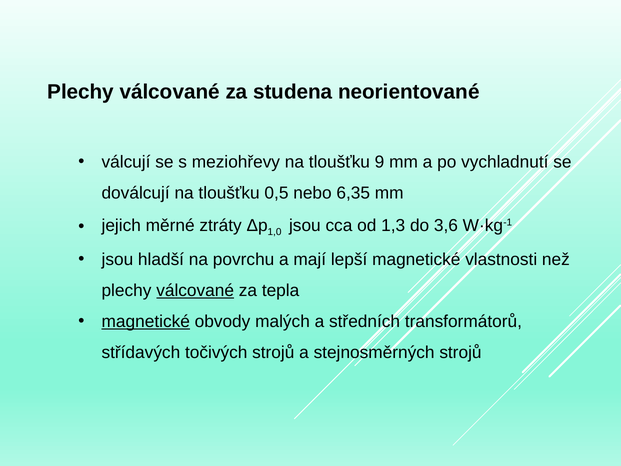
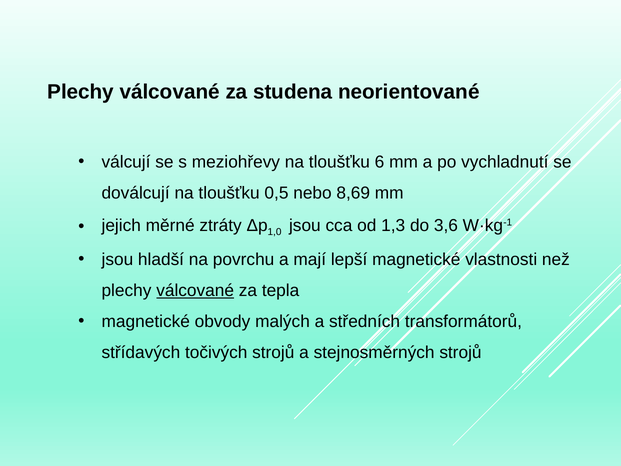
9: 9 -> 6 (380, 162)
6,35: 6,35 -> 8,69 (353, 193)
magnetické underline: present -> none (146, 321)
